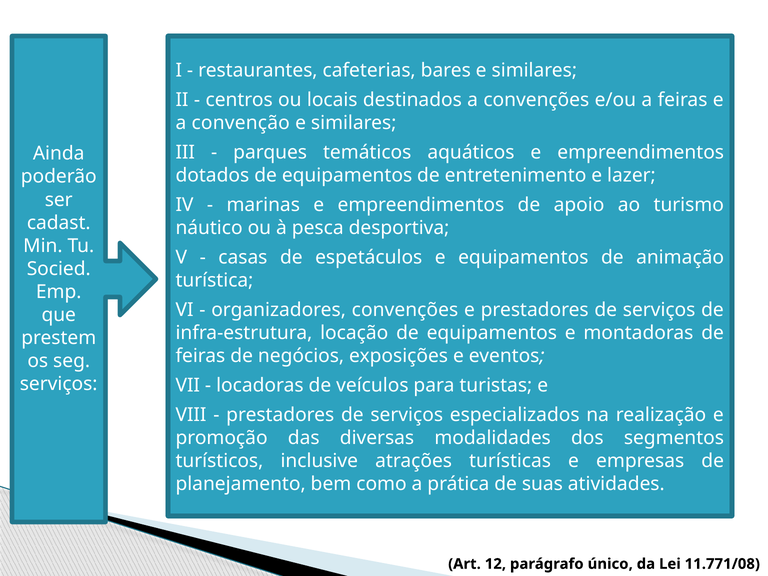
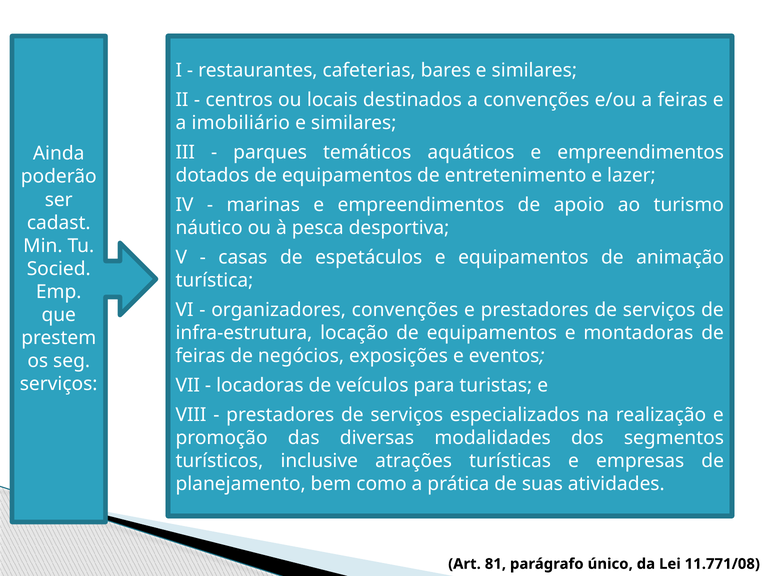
convenção: convenção -> imobiliário (241, 123)
12: 12 -> 81 (495, 564)
